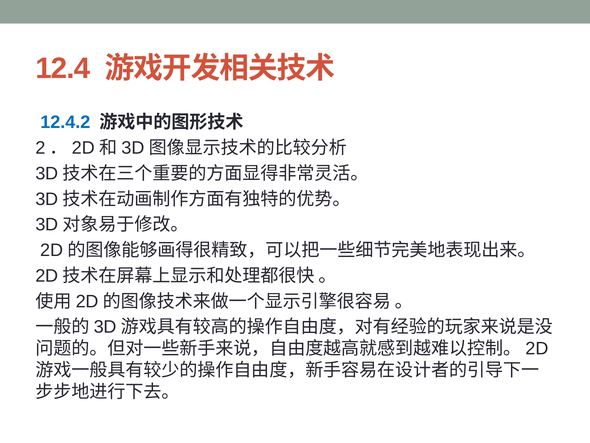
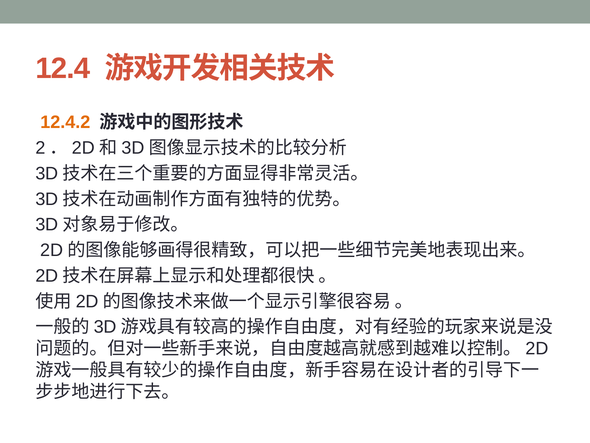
12.4.2 colour: blue -> orange (65, 122)
